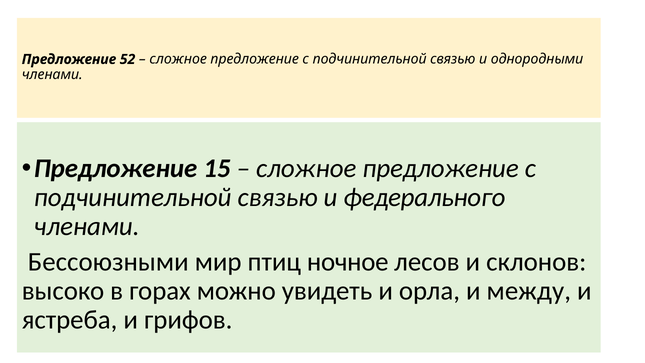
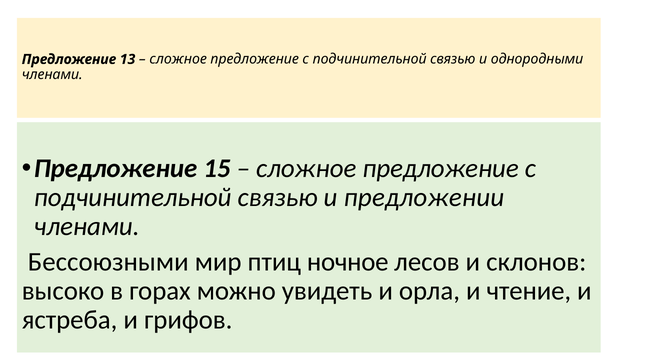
52: 52 -> 13 (128, 59)
федерального: федерального -> предложении (424, 197)
между: между -> чтение (529, 291)
